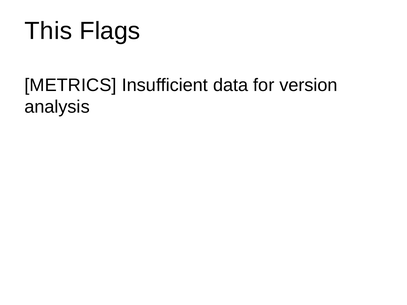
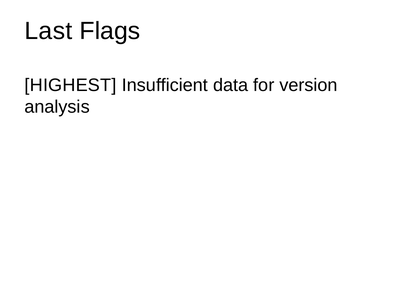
This: This -> Last (48, 31)
METRICS: METRICS -> HIGHEST (70, 85)
